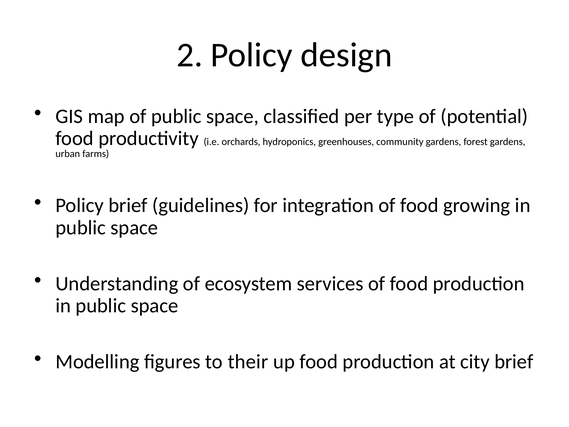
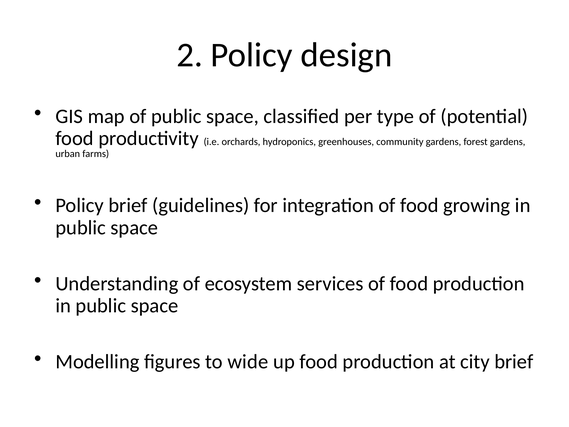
their: their -> wide (248, 362)
